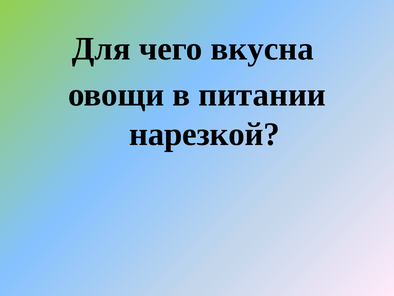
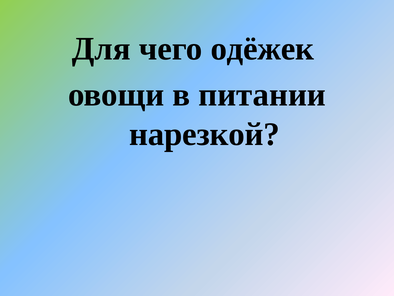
вкусна: вкусна -> одёжек (262, 49)
